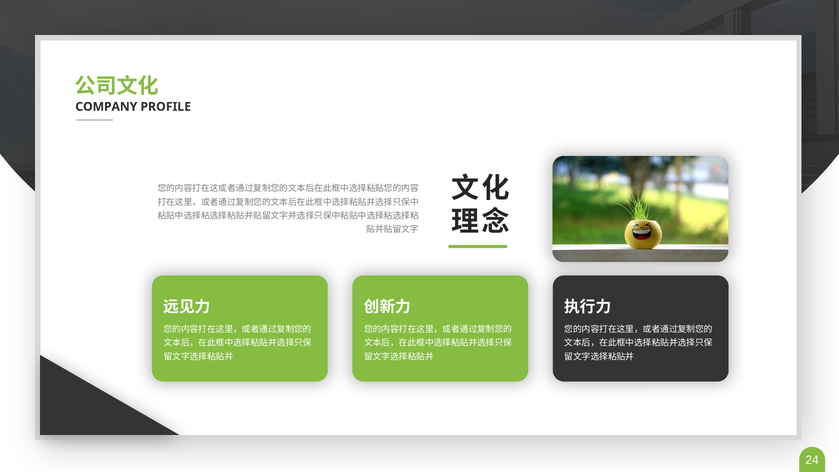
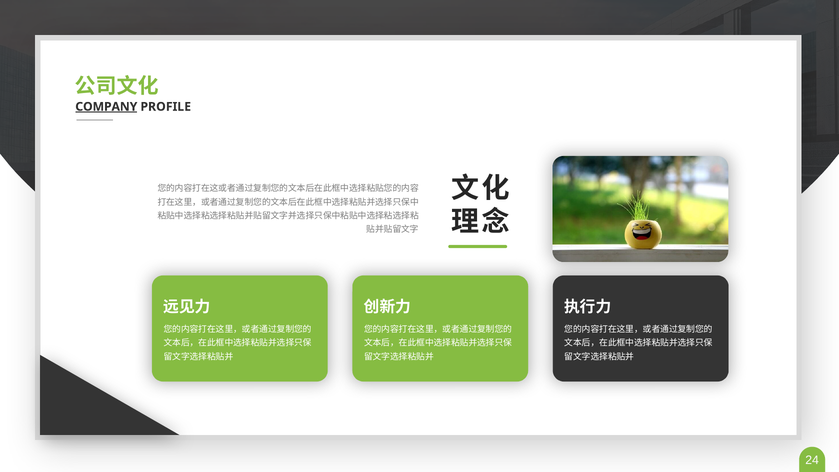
COMPANY underline: none -> present (106, 107)
